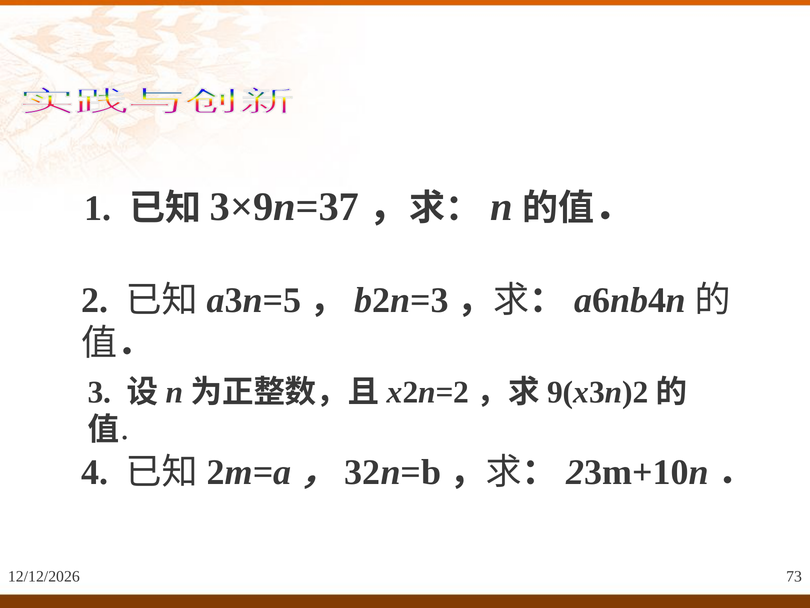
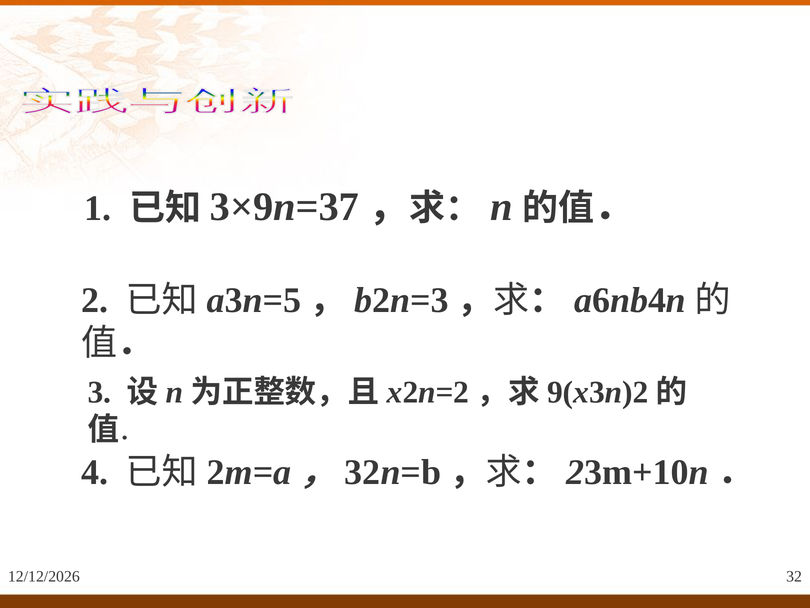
73: 73 -> 32 (794, 576)
